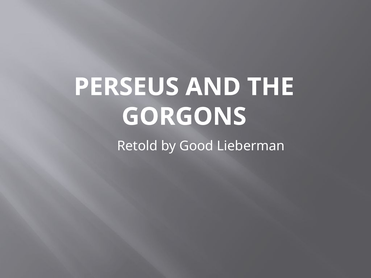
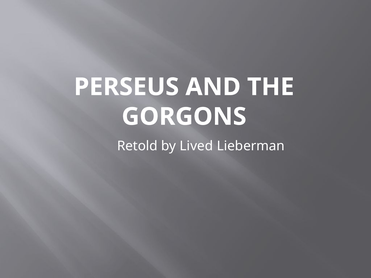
Good: Good -> Lived (196, 146)
